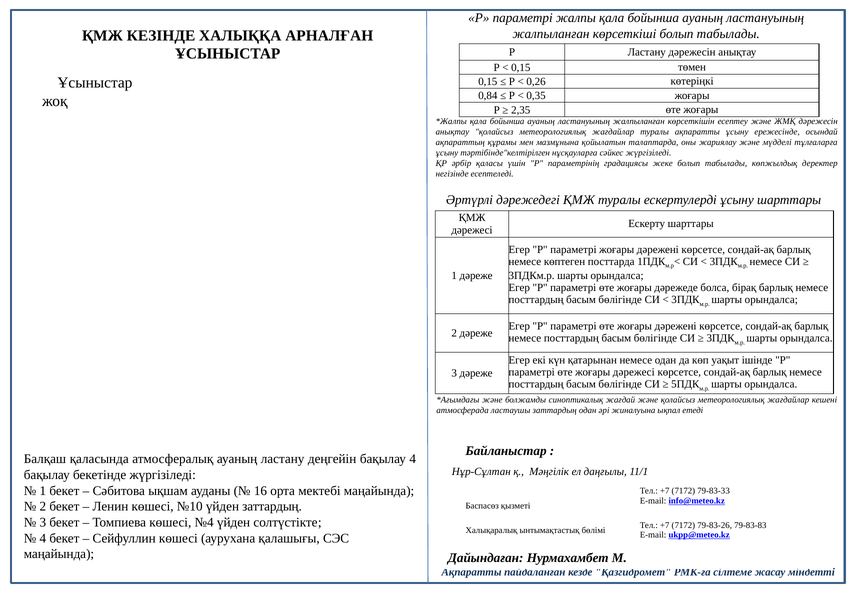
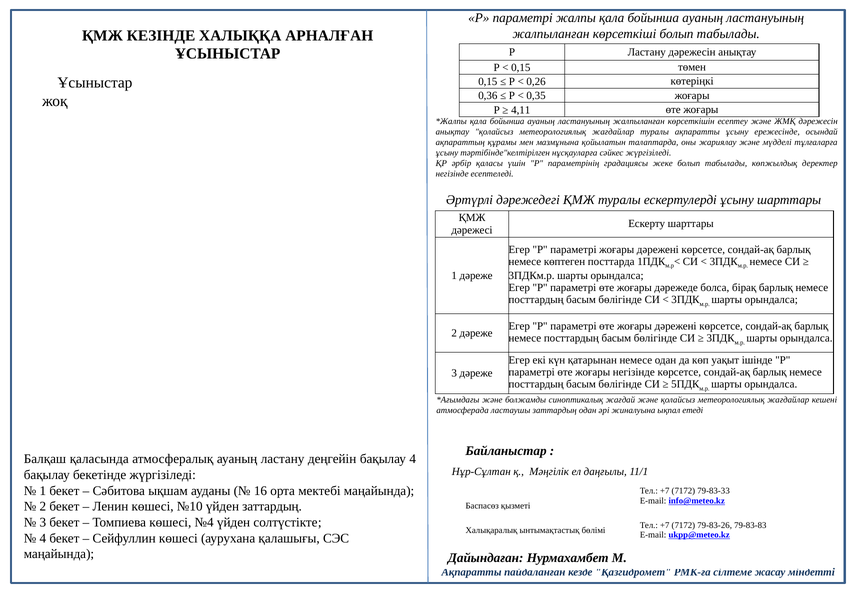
0,84: 0,84 -> 0,36 (488, 96)
2,35: 2,35 -> 4,11 (521, 110)
жоғары дәрежесі: дәрежесі -> негізінде (634, 372)
